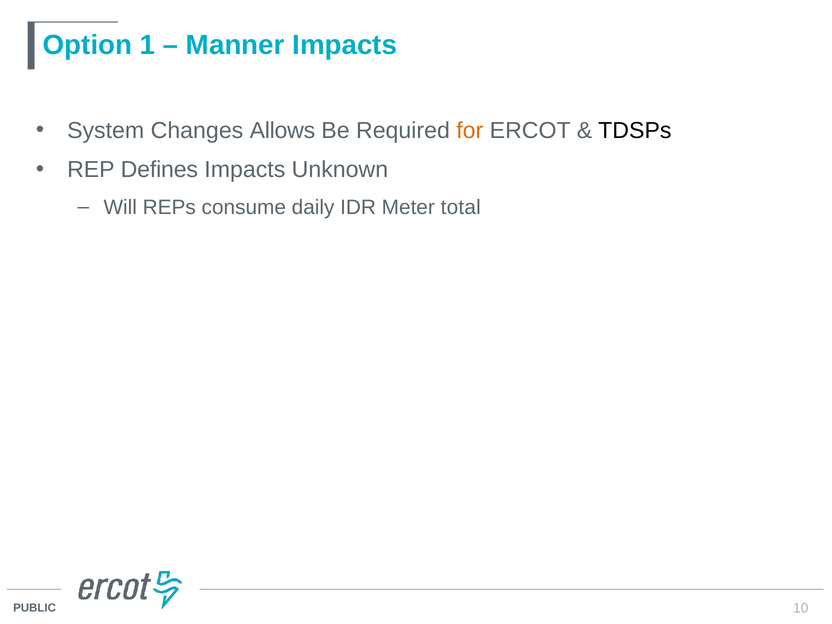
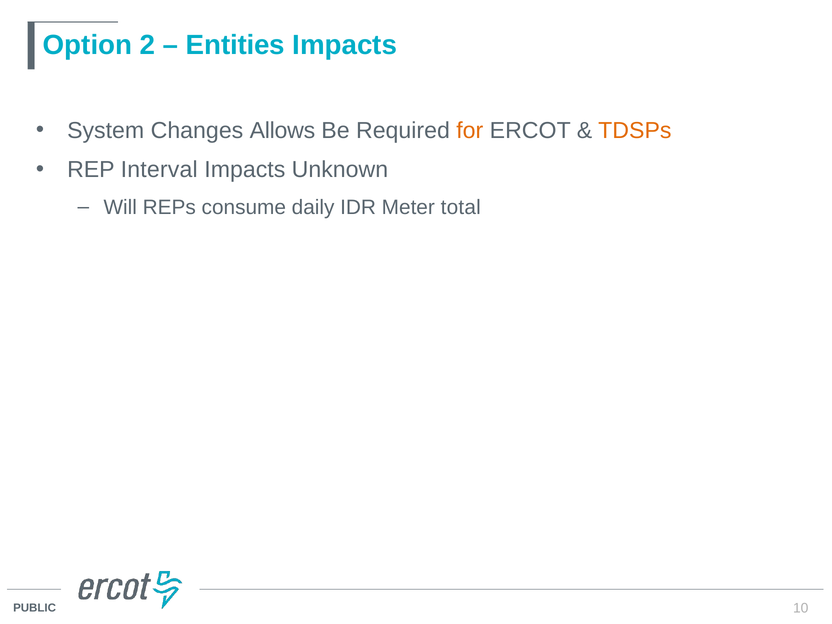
1: 1 -> 2 (147, 45)
Manner: Manner -> Entities (235, 45)
TDSPs colour: black -> orange (635, 131)
Defines: Defines -> Interval (159, 170)
